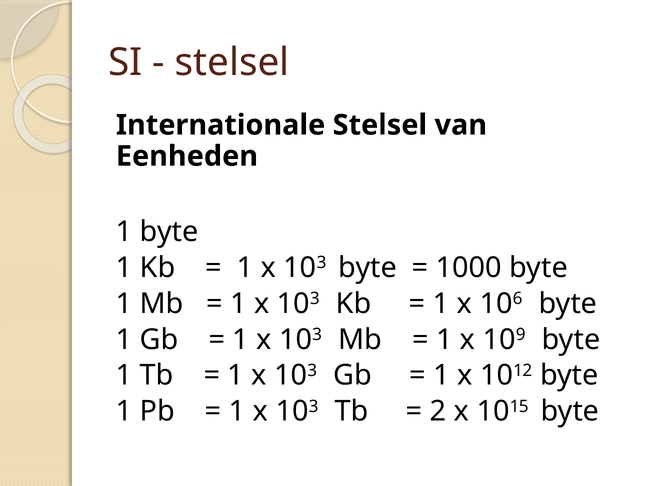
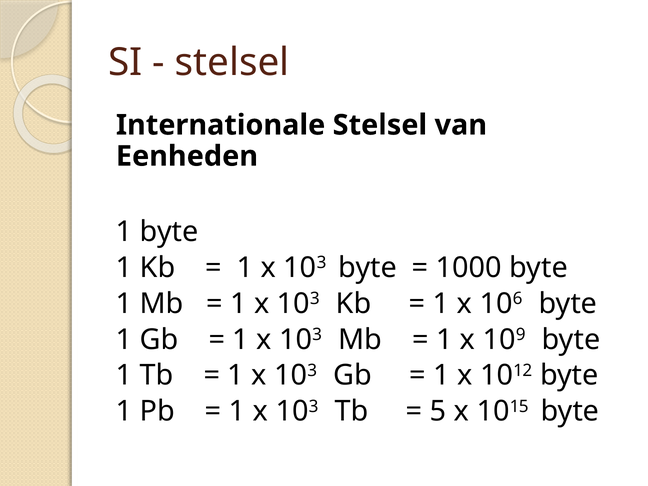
2: 2 -> 5 (438, 411)
